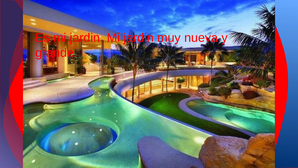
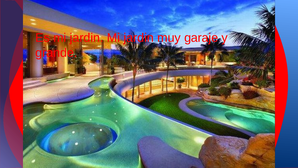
nueva: nueva -> garaje (201, 38)
